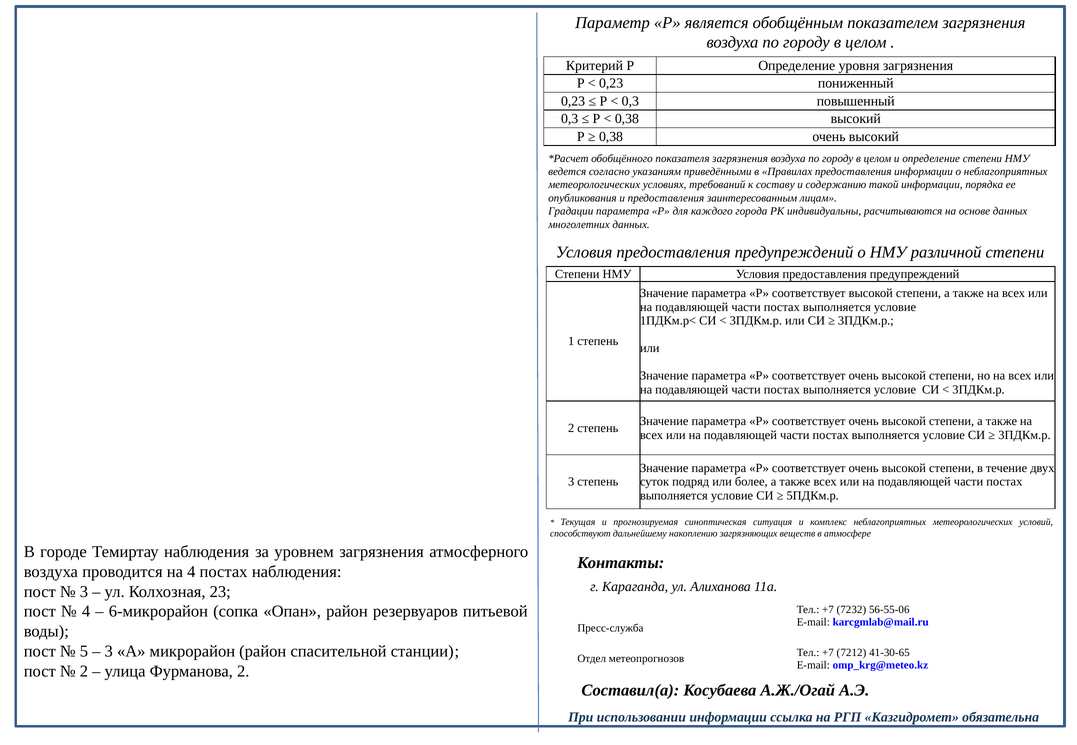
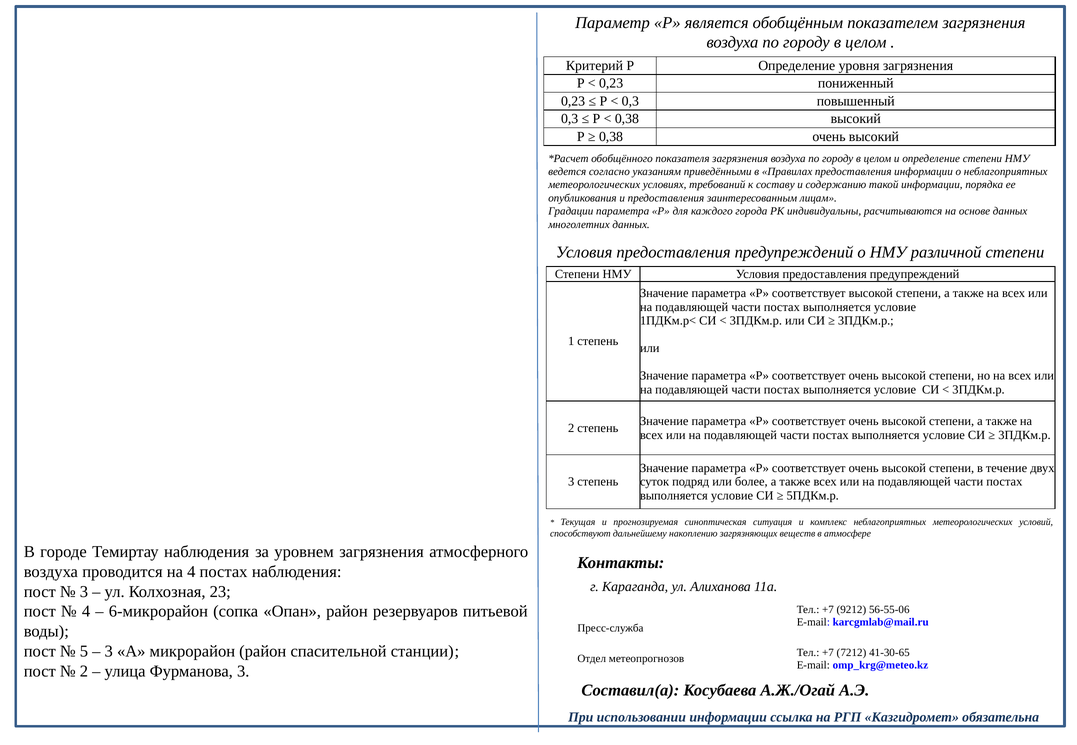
7232: 7232 -> 9212 (851, 610)
Фурманова 2: 2 -> 3 (243, 672)
